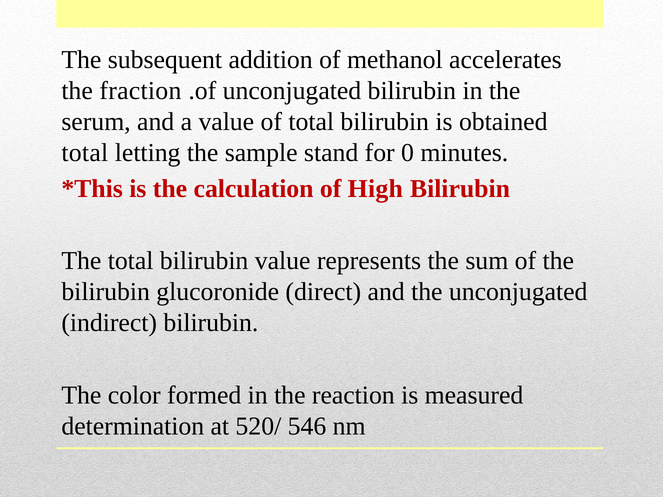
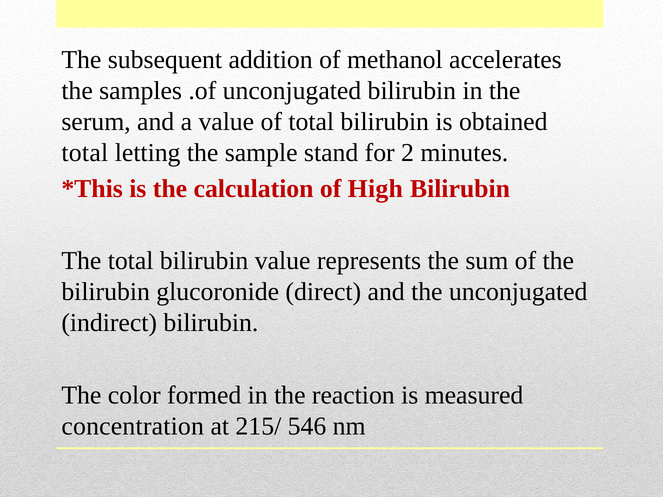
fraction: fraction -> samples (141, 91)
0: 0 -> 2 (408, 153)
determination: determination -> concentration (133, 426)
520/: 520/ -> 215/ (258, 426)
